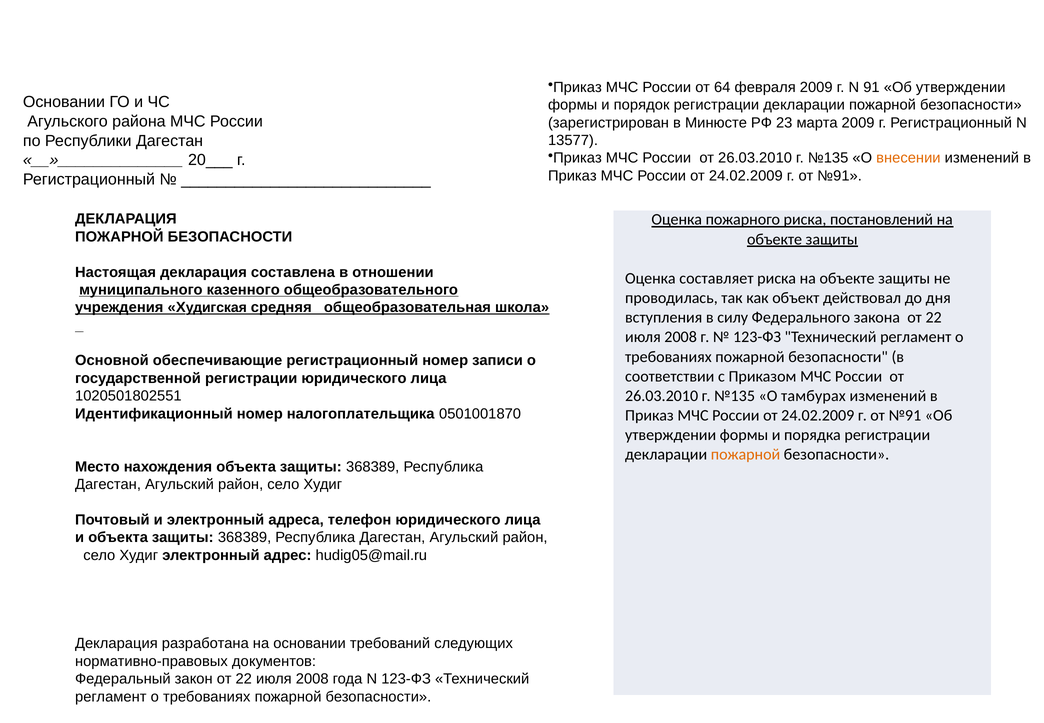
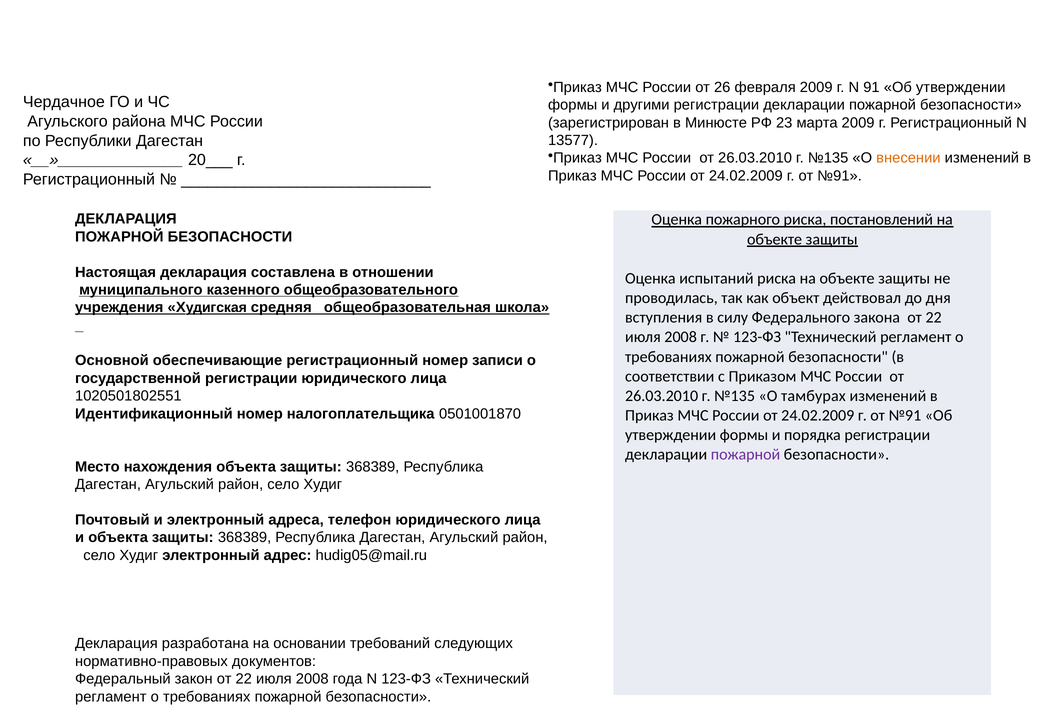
64: 64 -> 26 (722, 87)
Основании: Основании -> Чердачное (64, 102)
порядок: порядок -> другими (642, 105)
составляет: составляет -> испытаний (716, 278)
пожарной colour: orange -> purple (746, 455)
